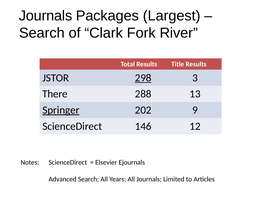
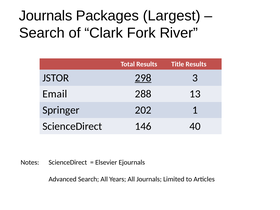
There: There -> Email (55, 94)
Springer underline: present -> none (61, 110)
9: 9 -> 1 (195, 110)
12: 12 -> 40 (195, 126)
